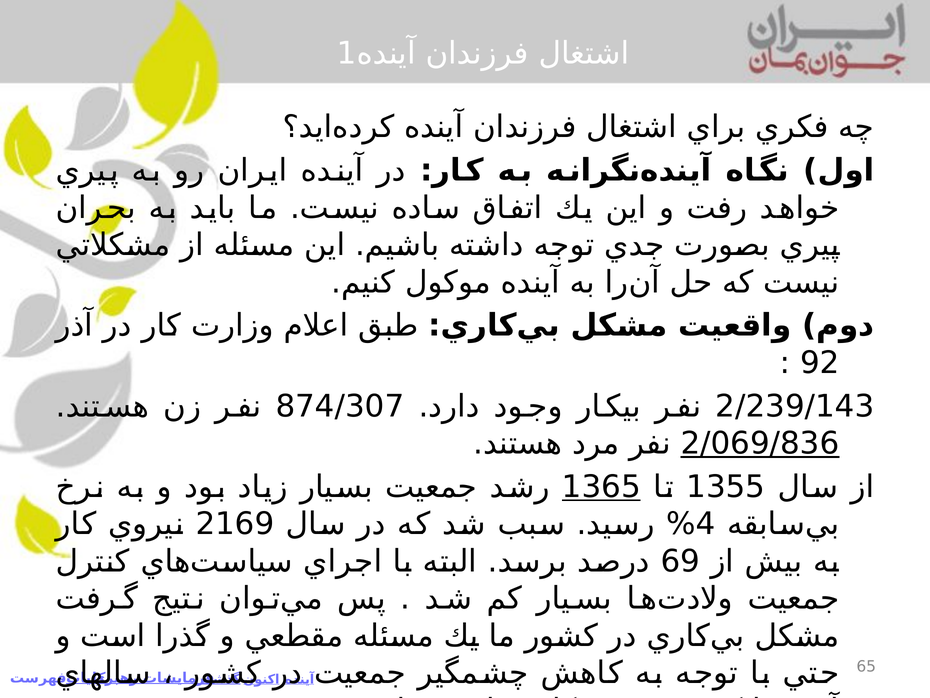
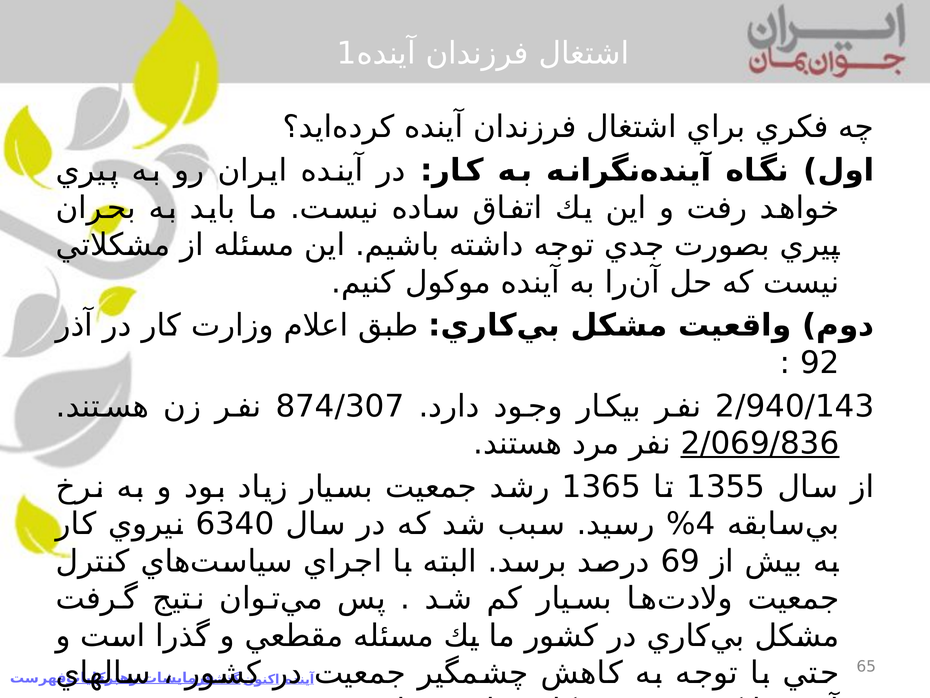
2/239/143: 2/239/143 -> 2/940/143 (795, 406)
1365 underline: present -> none (601, 487)
2169: 2169 -> 6340 (235, 524)
